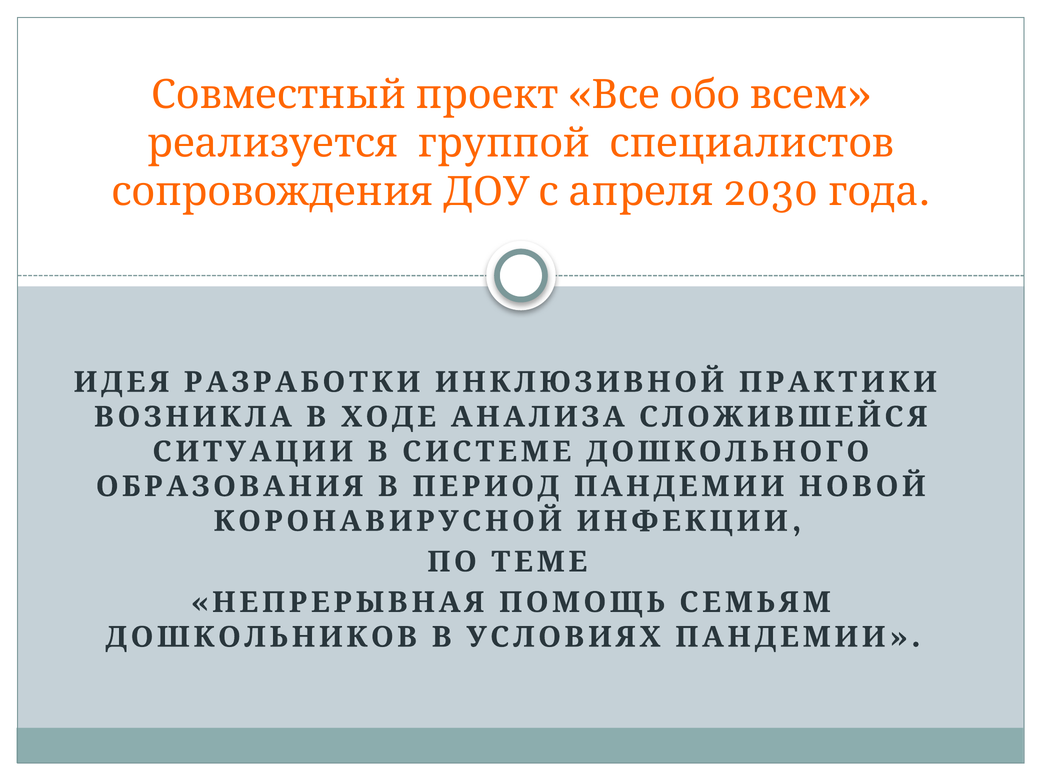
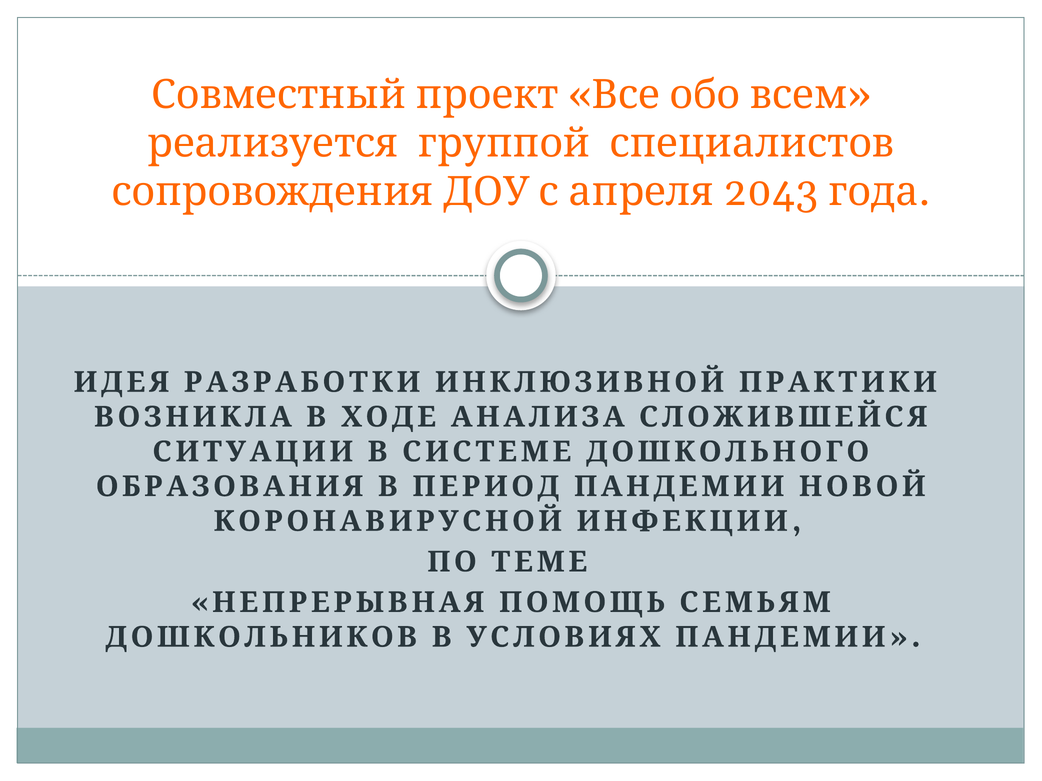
2030: 2030 -> 2043 (771, 192)
